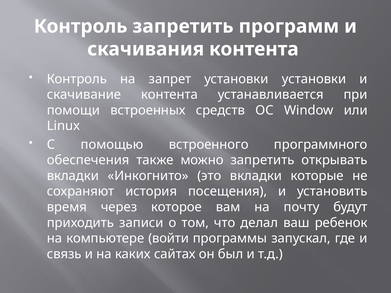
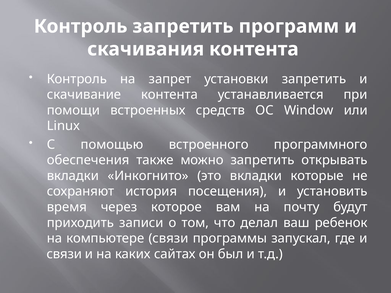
установки установки: установки -> запретить (314, 79)
компьютере войти: войти -> связи (168, 239)
связь: связь -> связи (64, 254)
